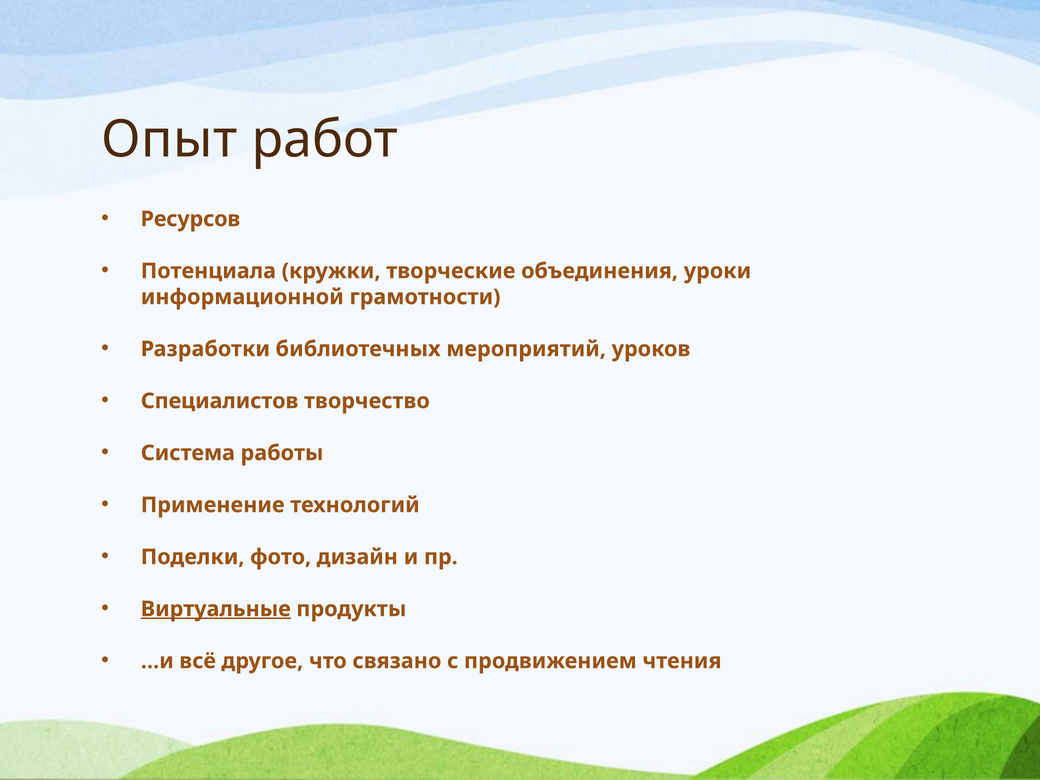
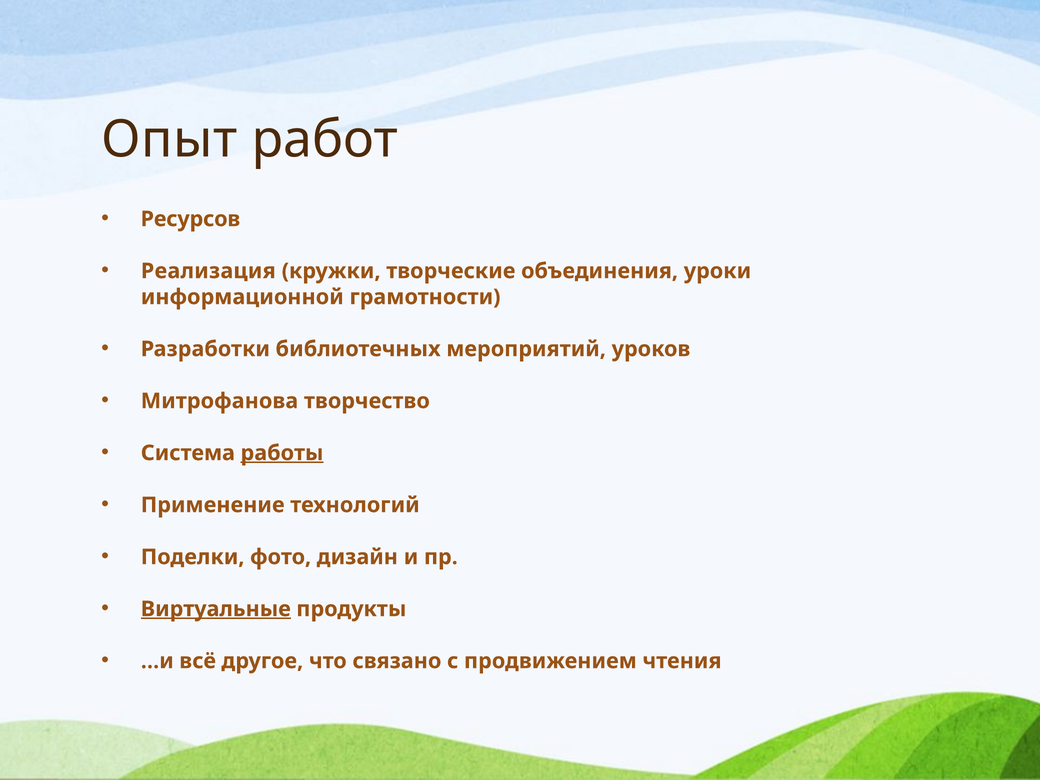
Потенциала: Потенциала -> Реализация (208, 271)
Специалистов: Специалистов -> Митрофанова (220, 401)
работы underline: none -> present (282, 453)
